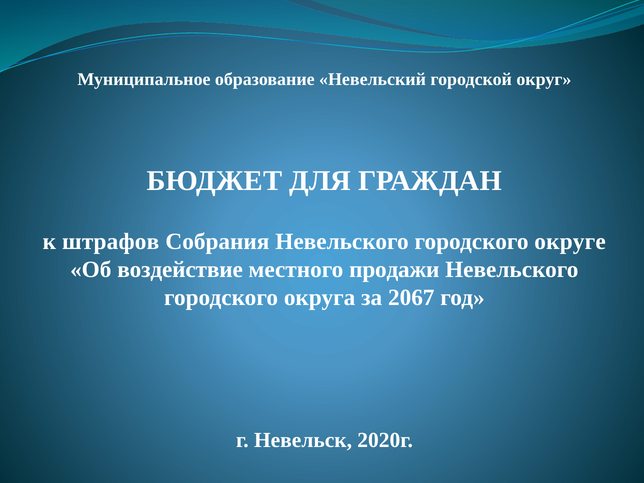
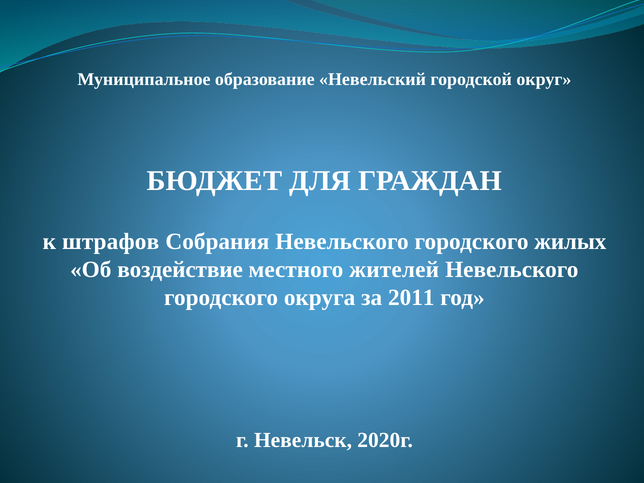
округе: округе -> жилых (570, 242)
продажи: продажи -> жителей (394, 270)
2067: 2067 -> 2011 (411, 297)
